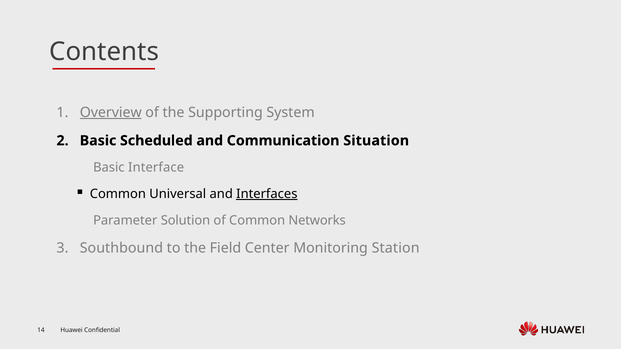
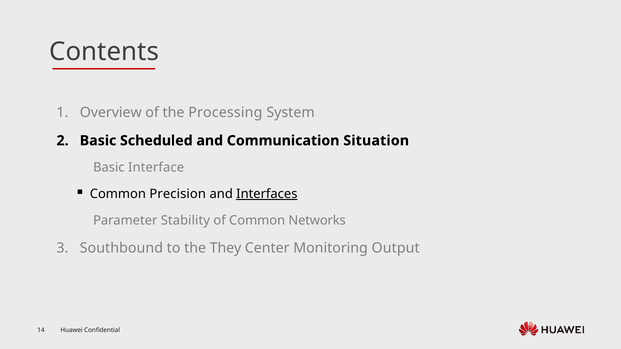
Overview underline: present -> none (111, 113)
Supporting: Supporting -> Processing (225, 113)
Universal: Universal -> Precision (178, 194)
Solution: Solution -> Stability (185, 221)
Field: Field -> They (226, 248)
Station: Station -> Output (396, 248)
